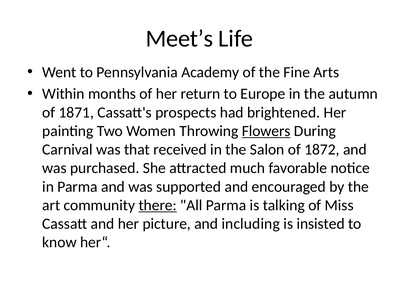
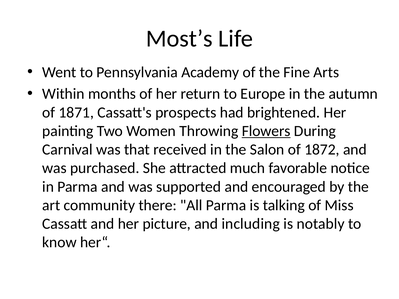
Meet’s: Meet’s -> Most’s (179, 39)
there underline: present -> none (158, 205)
insisted: insisted -> notably (321, 224)
